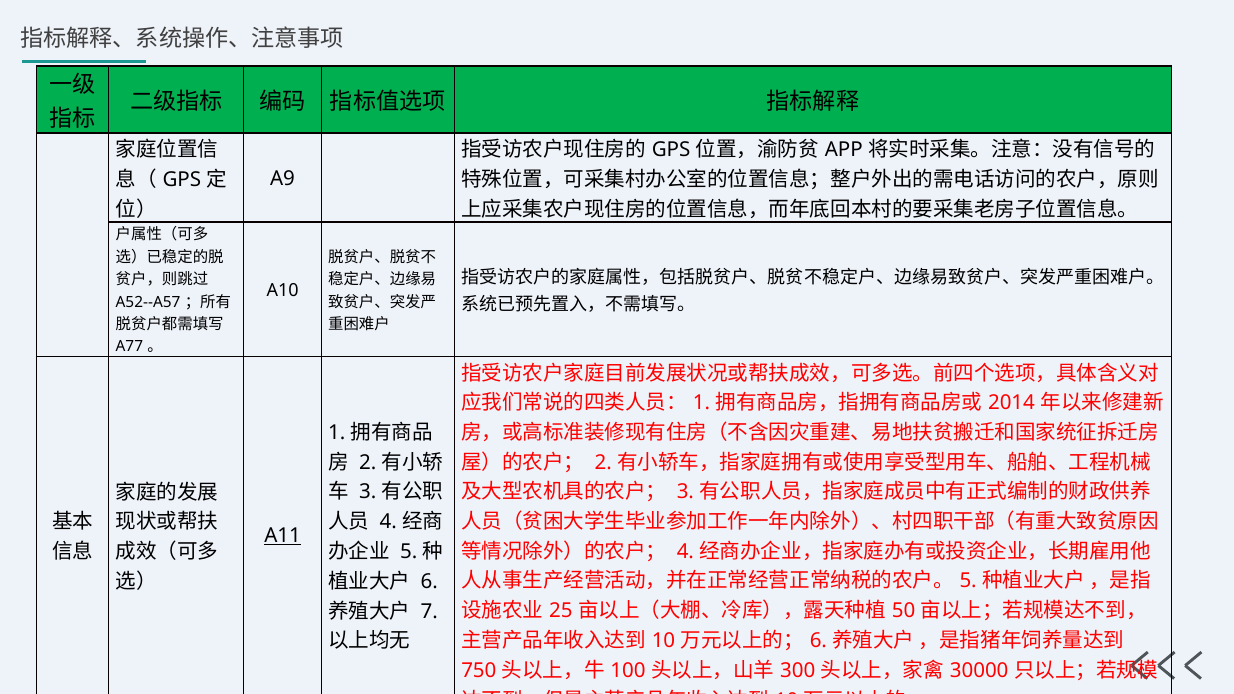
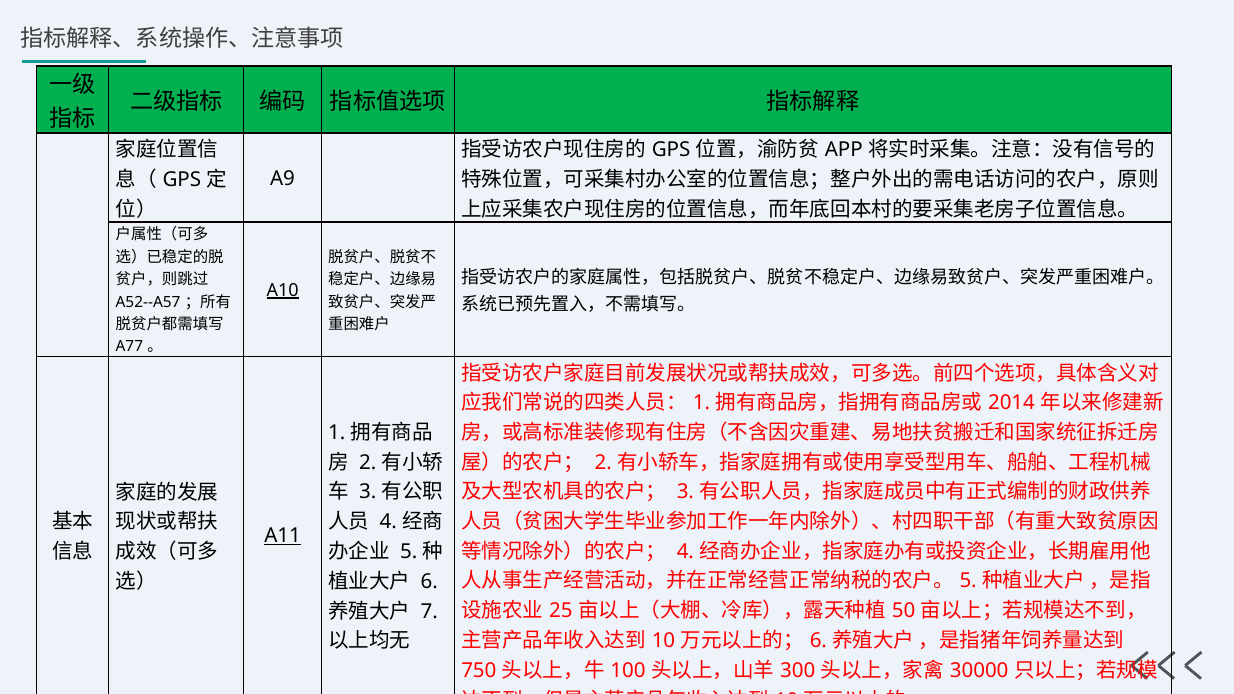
A10 underline: none -> present (283, 290)
